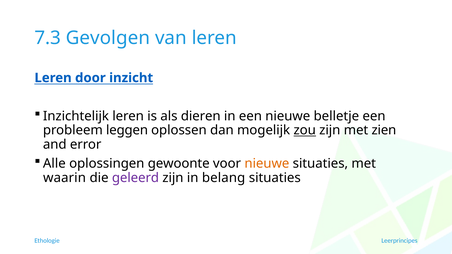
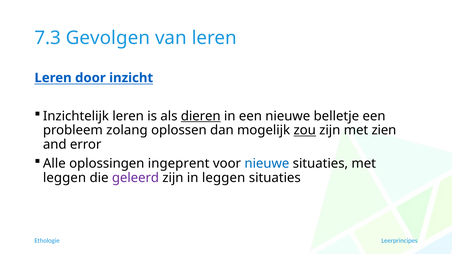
dieren underline: none -> present (201, 116)
leggen: leggen -> zolang (127, 130)
gewoonte: gewoonte -> ingeprent (179, 164)
nieuwe colour: orange -> blue (267, 164)
waarin: waarin -> leggen (65, 178)
in belang: belang -> leggen (224, 178)
